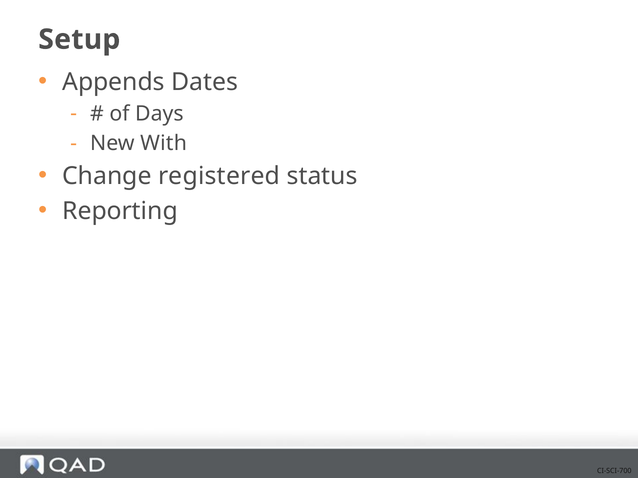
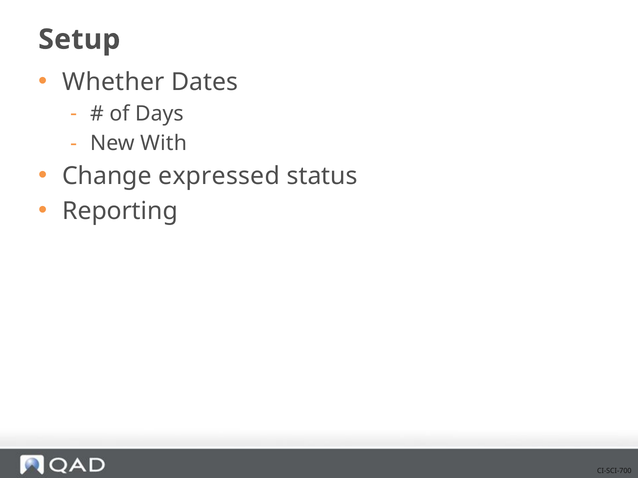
Appends: Appends -> Whether (113, 82)
registered: registered -> expressed (219, 176)
